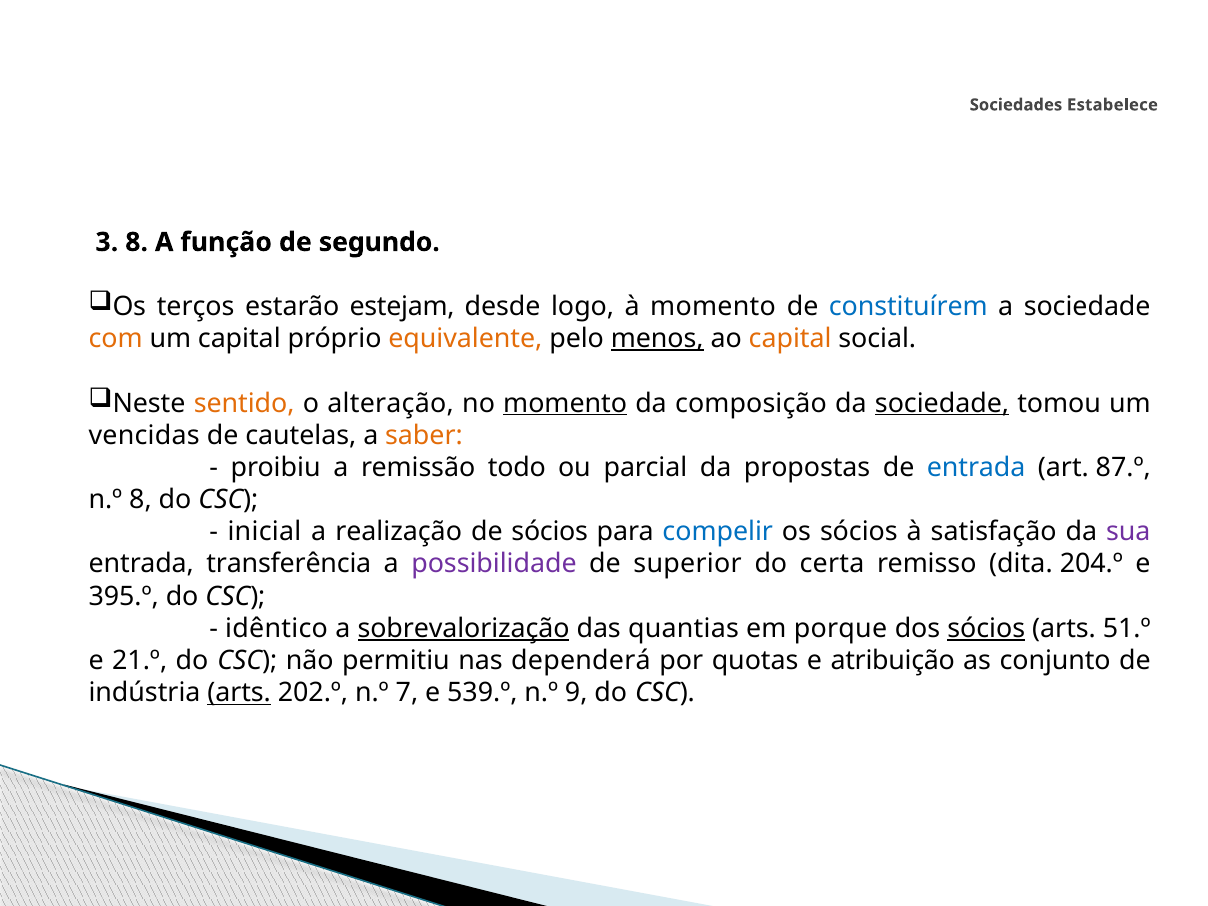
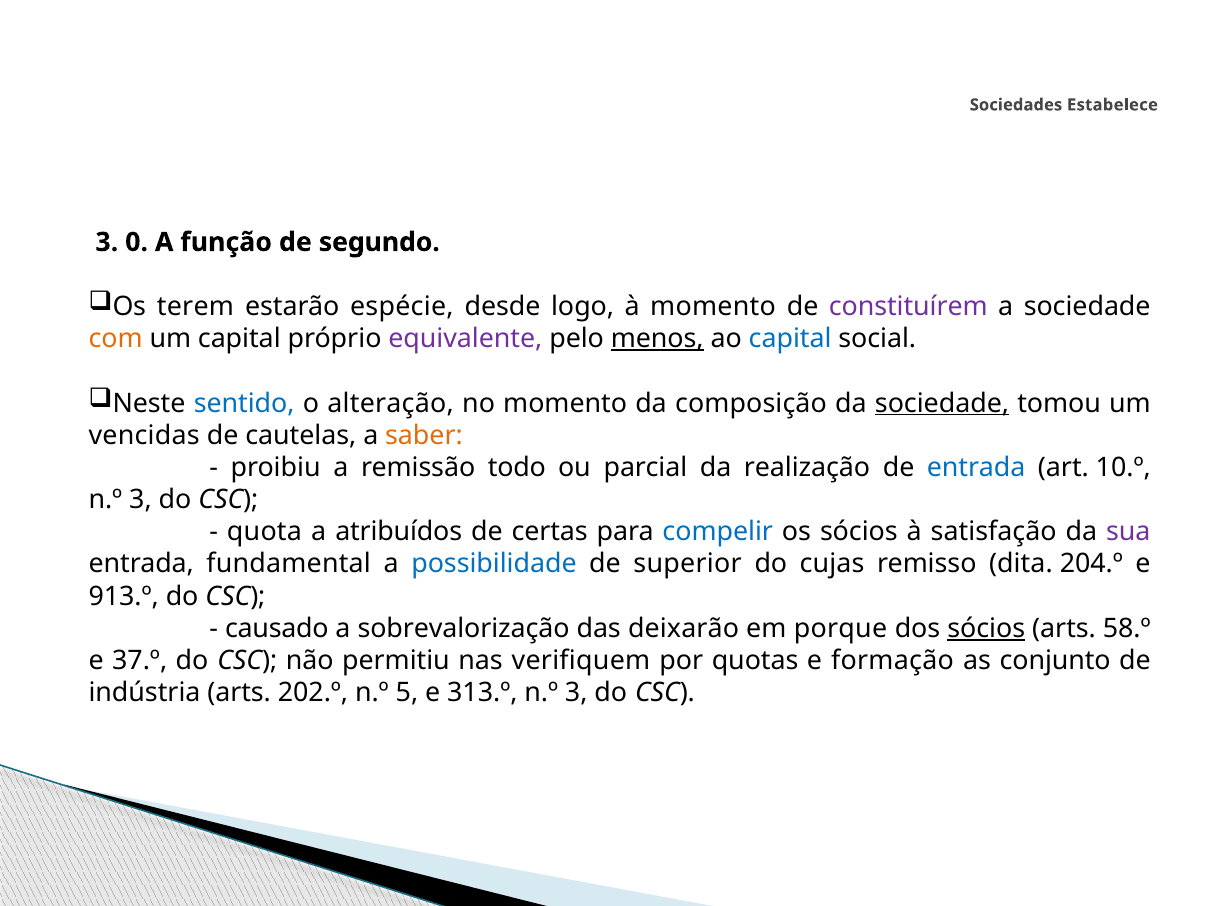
3 8: 8 -> 0 (137, 242)
terços: terços -> terem (195, 307)
estejam: estejam -> espécie (402, 307)
constituírem colour: blue -> purple (908, 307)
equivalente colour: orange -> purple (465, 339)
capital colour: orange -> blue (790, 339)
sentido colour: orange -> blue (244, 403)
momento underline: present -> none (565, 403)
propostas: propostas -> realização (807, 468)
87.º: 87.º -> 10.º (1123, 468)
8: 8 -> 3 (140, 500)
inicial: inicial -> quota (264, 532)
realização: realização -> atribuídos (399, 532)
de sócios: sócios -> certas (550, 532)
transferência: transferência -> fundamental (289, 564)
possibilidade colour: purple -> blue (494, 564)
certa: certa -> cujas (832, 564)
395.º: 395.º -> 913.º (124, 596)
idêntico: idêntico -> causado (277, 629)
sobrevalorização underline: present -> none (464, 629)
quantias: quantias -> deixarão (684, 629)
51.º: 51.º -> 58.º (1127, 629)
21.º: 21.º -> 37.º (140, 661)
dependerá: dependerá -> verifiquem (581, 661)
atribuição: atribuição -> formação (892, 661)
arts underline: present -> none (239, 693)
7: 7 -> 5 (407, 693)
539.º: 539.º -> 313.º (482, 693)
9: 9 -> 3 (576, 693)
